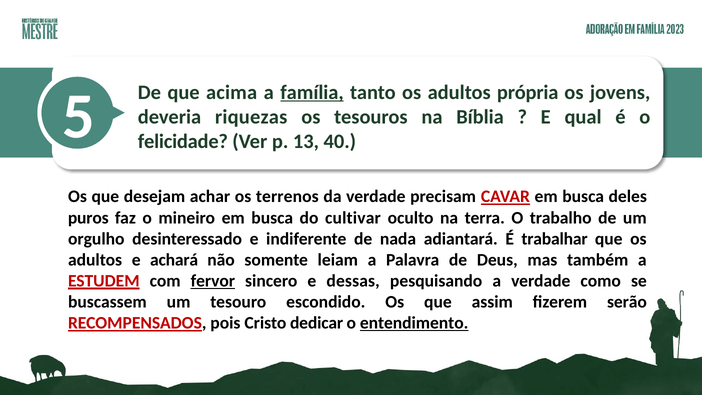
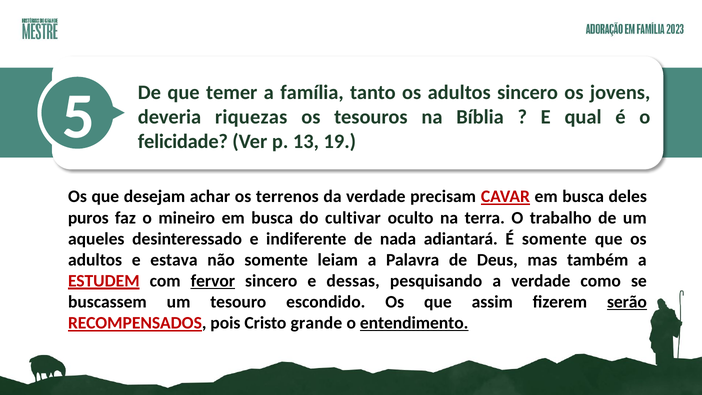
acima: acima -> temer (232, 92)
família underline: present -> none (312, 92)
adultos própria: própria -> sincero (528, 92)
40: 40 -> 19 (340, 141)
orgulho: orgulho -> aqueles (96, 239)
É trabalhar: trabalhar -> somente (554, 239)
achará: achará -> estava (174, 260)
serão underline: none -> present (627, 302)
dedicar: dedicar -> grande (316, 323)
